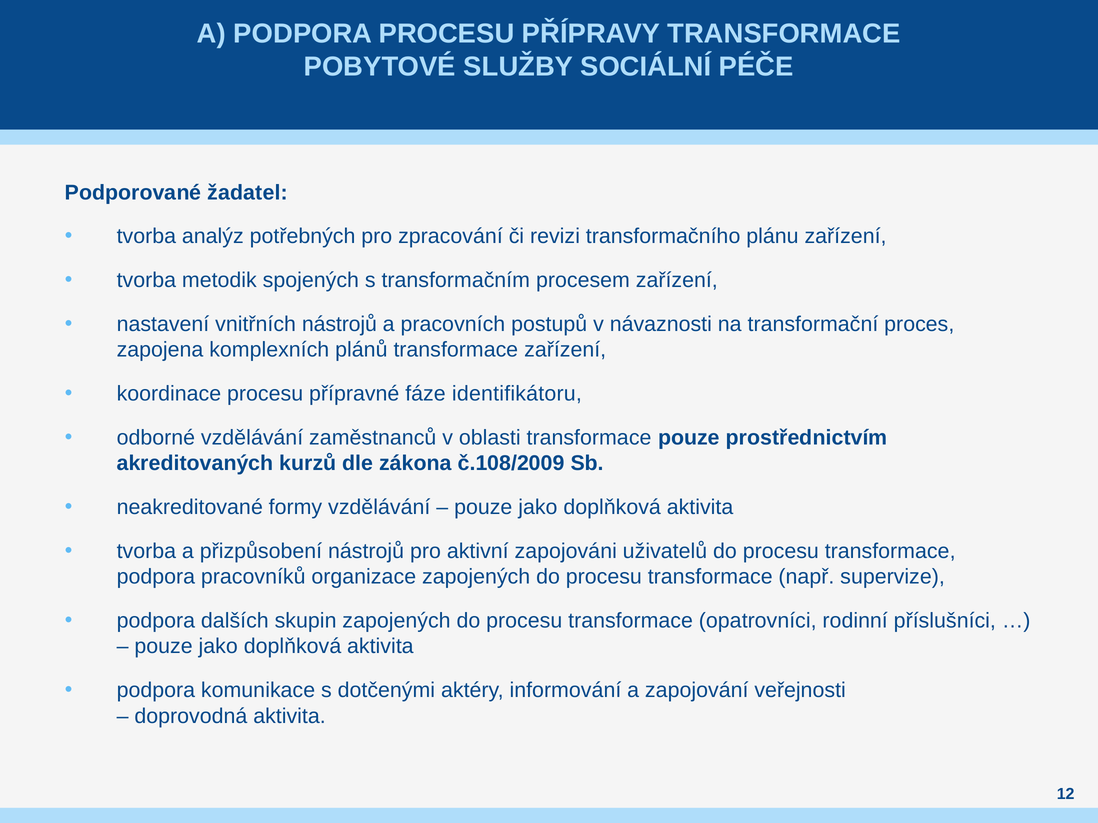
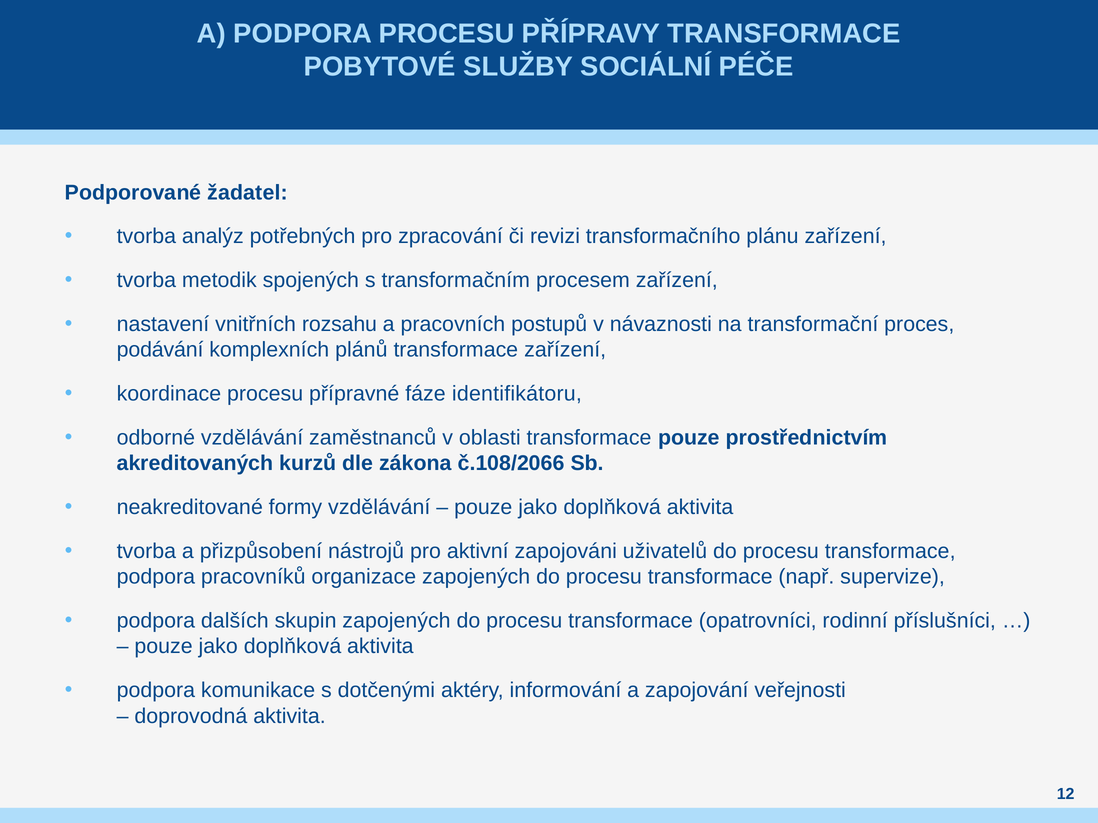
vnitřních nástrojů: nástrojů -> rozsahu (339, 324)
zapojena: zapojena -> podávání (160, 350)
č.108/2009: č.108/2009 -> č.108/2066 (511, 464)
